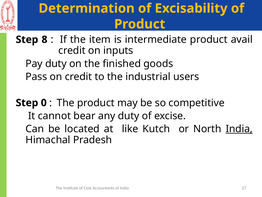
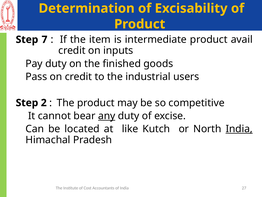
8: 8 -> 7 (44, 39)
0: 0 -> 2 (44, 103)
any underline: none -> present (107, 116)
